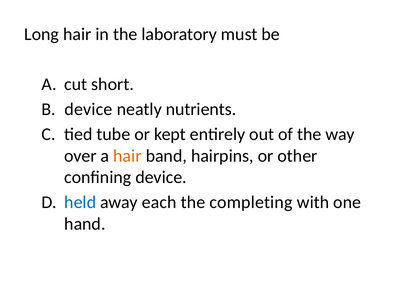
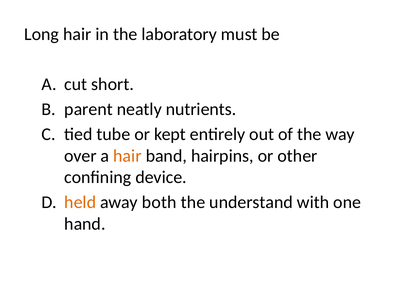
device: device -> parent (89, 109)
held colour: blue -> orange (80, 203)
each: each -> both (159, 203)
completing: completing -> understand (251, 203)
